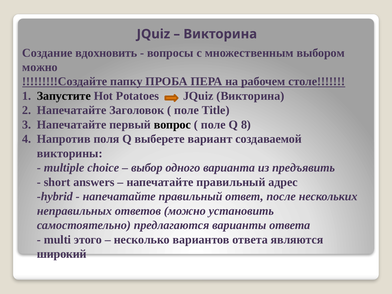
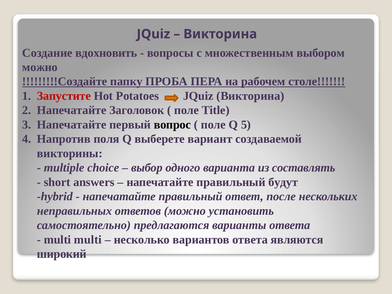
Запустите colour: black -> red (64, 96)
8: 8 -> 5 (246, 125)
предъявить: предъявить -> составлять (304, 168)
адрес: адрес -> будут (283, 182)
multi этого: этого -> multi (88, 240)
